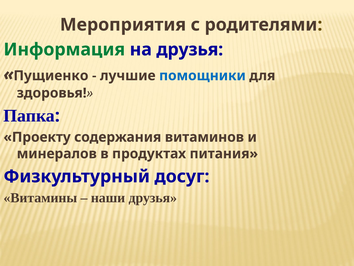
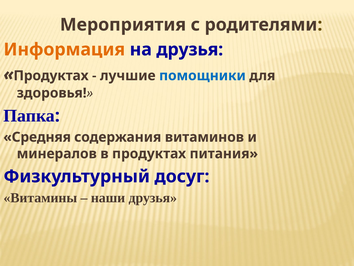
Информация colour: green -> orange (64, 49)
Пущиенко: Пущиенко -> Продуктах (51, 76)
Проекту: Проекту -> Средняя (37, 137)
